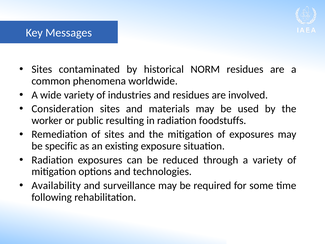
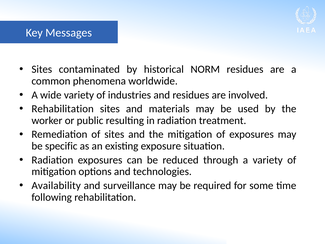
Consideration: Consideration -> Rehabilitation (63, 109)
foodstuffs: foodstuffs -> treatment (223, 120)
